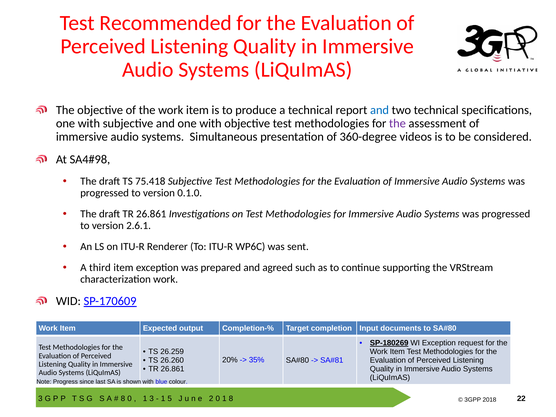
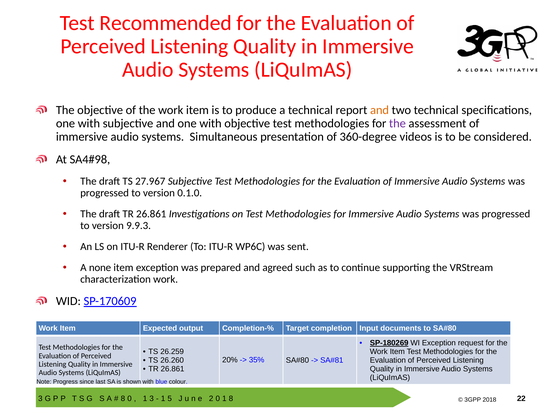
and colour: blue -> orange (380, 110)
75.418: 75.418 -> 27.967 (150, 181)
2.6.1: 2.6.1 -> 9.9.3 (139, 226)
third: third -> none (100, 267)
